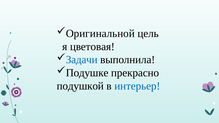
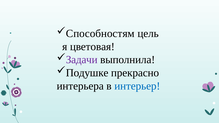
Оригинальной: Оригинальной -> Способностям (100, 34)
Задачи colour: blue -> purple (82, 60)
подушкой: подушкой -> интерьера (80, 86)
